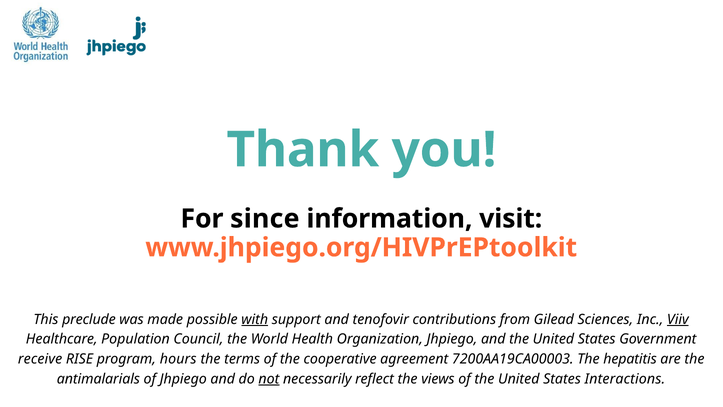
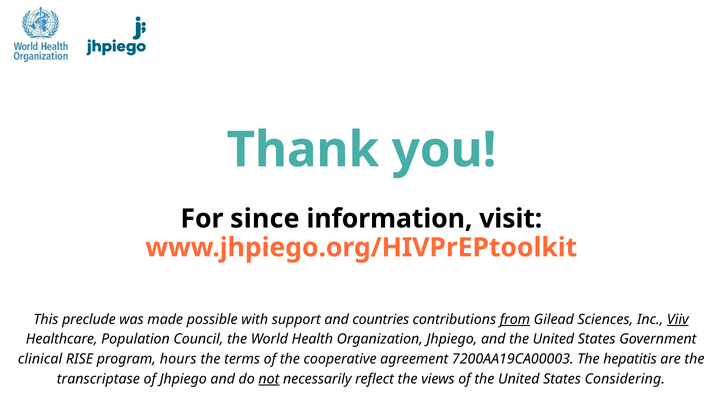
with underline: present -> none (255, 319)
tenofovir: tenofovir -> countries (381, 319)
from underline: none -> present (515, 319)
receive: receive -> clinical (40, 359)
antimalarials: antimalarials -> transcriptase (98, 379)
Interactions: Interactions -> Considering (625, 379)
